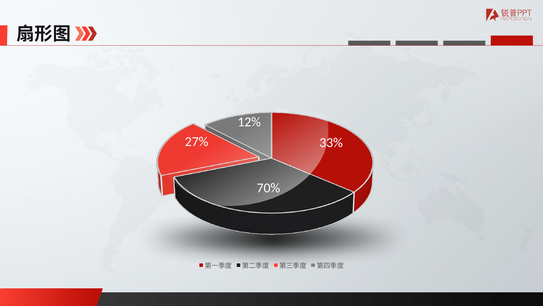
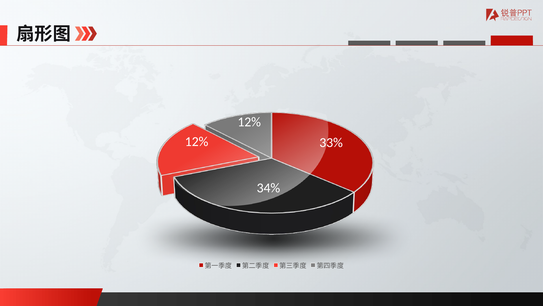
27%: 27% -> 12% (197, 141)
70%: 70% -> 34% (268, 188)
